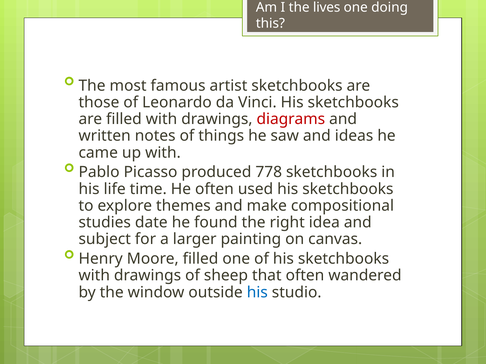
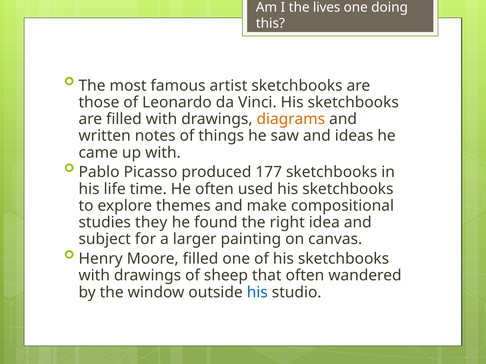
diagrams colour: red -> orange (291, 119)
778: 778 -> 177 (269, 172)
date: date -> they (151, 223)
